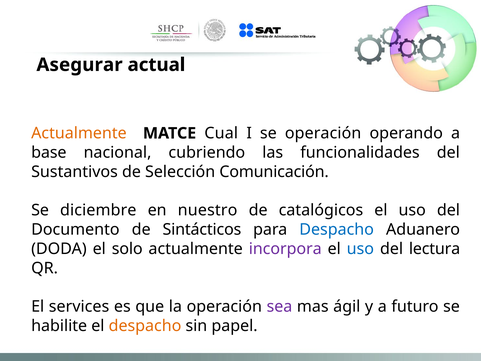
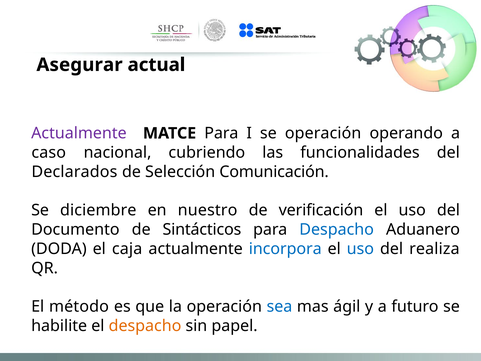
Actualmente colour: orange -> purple (79, 133)
MATCE Cual: Cual -> Para (221, 133)
base: base -> caso (49, 152)
Sustantivos: Sustantivos -> Declarados (74, 172)
catalógicos: catalógicos -> verificación (321, 210)
solo: solo -> caja (127, 249)
incorpora colour: purple -> blue (285, 249)
lectura: lectura -> realiza (434, 249)
services: services -> método (79, 306)
sea colour: purple -> blue (279, 306)
